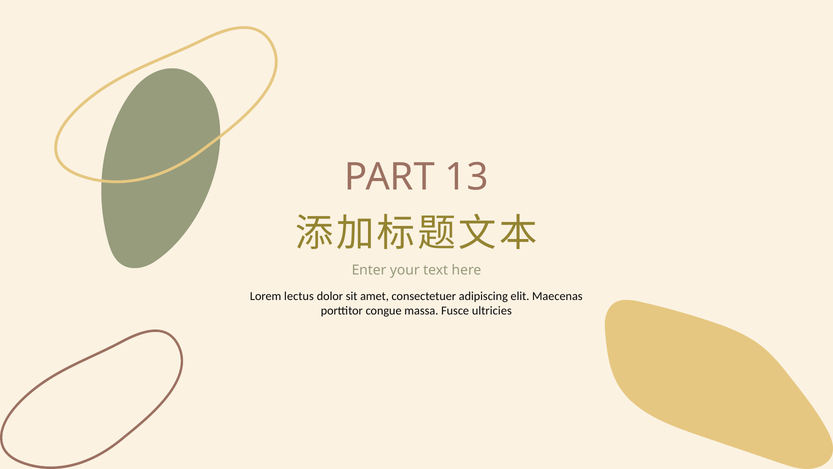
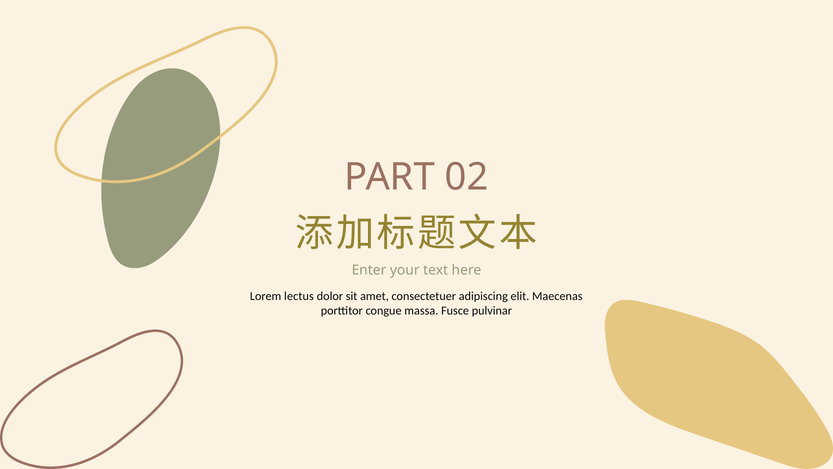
13: 13 -> 02 (467, 177)
ultricies: ultricies -> pulvinar (492, 310)
